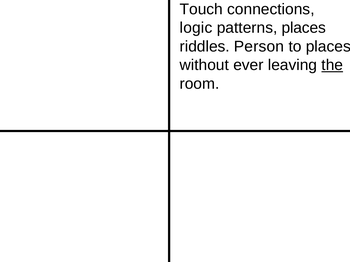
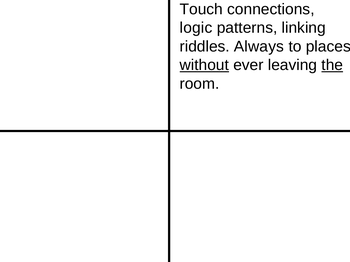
patterns places: places -> linking (304, 28)
Person: Person -> Always (259, 47)
without underline: none -> present (204, 65)
